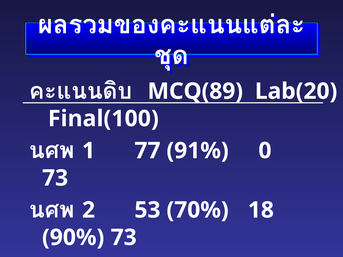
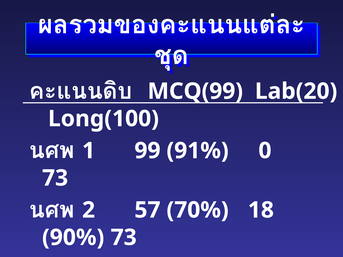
MCQ(89: MCQ(89 -> MCQ(99 (195, 91)
Final(100: Final(100 -> Long(100 (103, 119)
77: 77 -> 99 (147, 151)
53: 53 -> 57 (147, 210)
